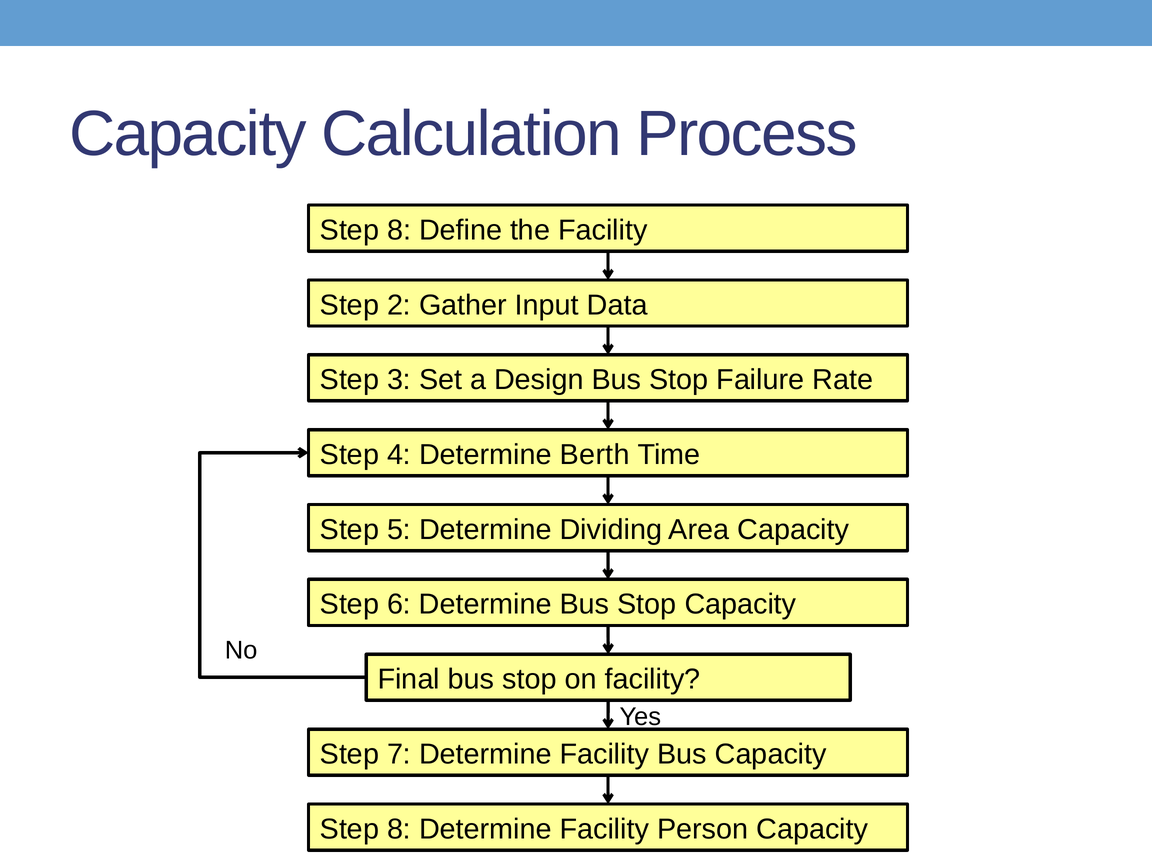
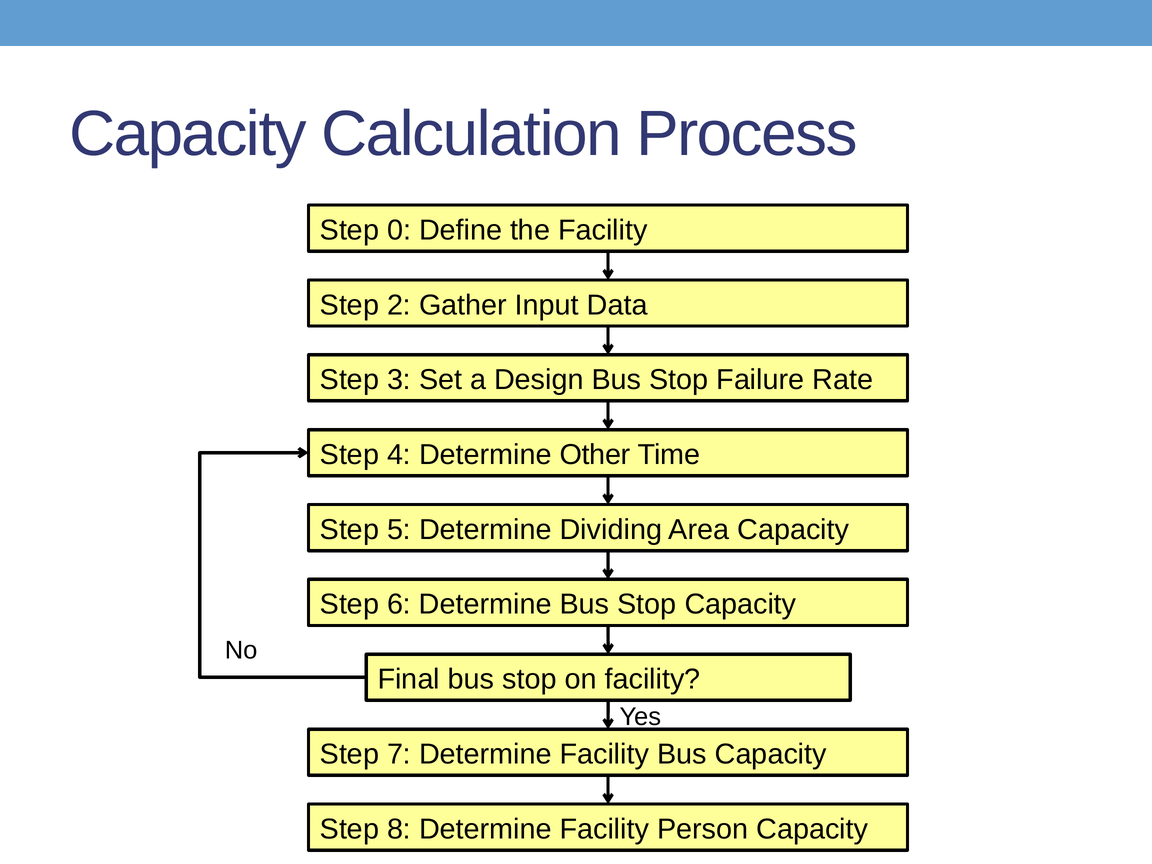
8: 8 -> 0 (399, 230)
Berth: Berth -> Other (595, 455)
